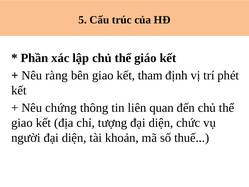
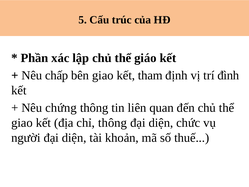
ràng: ràng -> chấp (57, 75)
phét: phét -> đình (228, 75)
chỉ tượng: tượng -> thông (113, 123)
